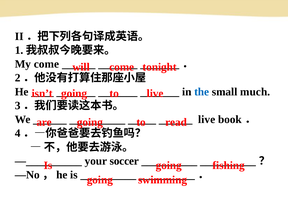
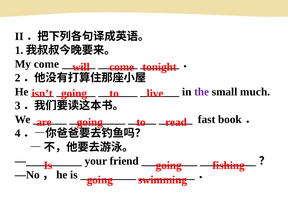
the colour: blue -> purple (202, 92)
live: live -> fast (207, 119)
soccer: soccer -> friend (124, 161)
